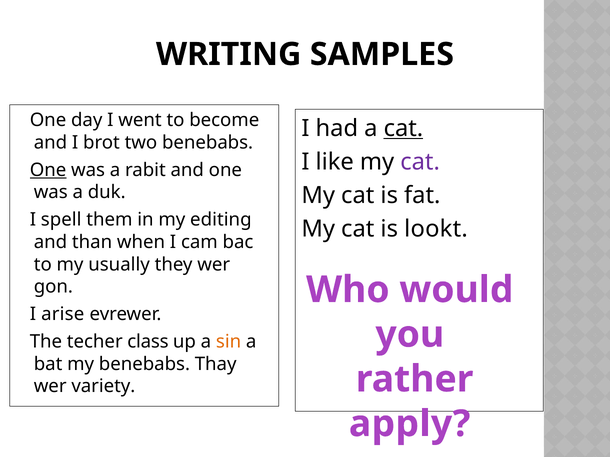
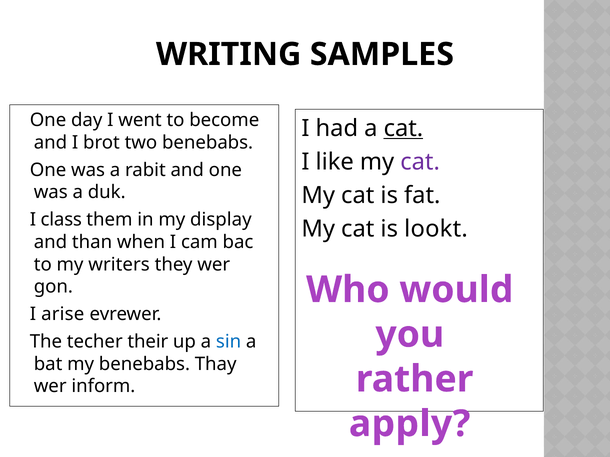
One underline: present -> none (48, 170)
spell: spell -> class (61, 220)
editing: editing -> display (221, 220)
usually: usually -> writers (119, 265)
class: class -> their (148, 342)
sin colour: orange -> blue (229, 342)
variety: variety -> inform (103, 387)
